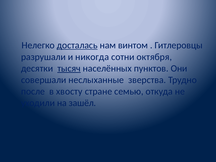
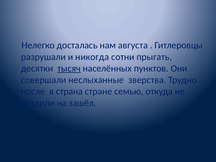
досталась underline: present -> none (77, 45)
винтом: винтом -> августа (133, 45)
октября: октября -> прыгать (154, 57)
хвосту: хвосту -> страна (69, 91)
